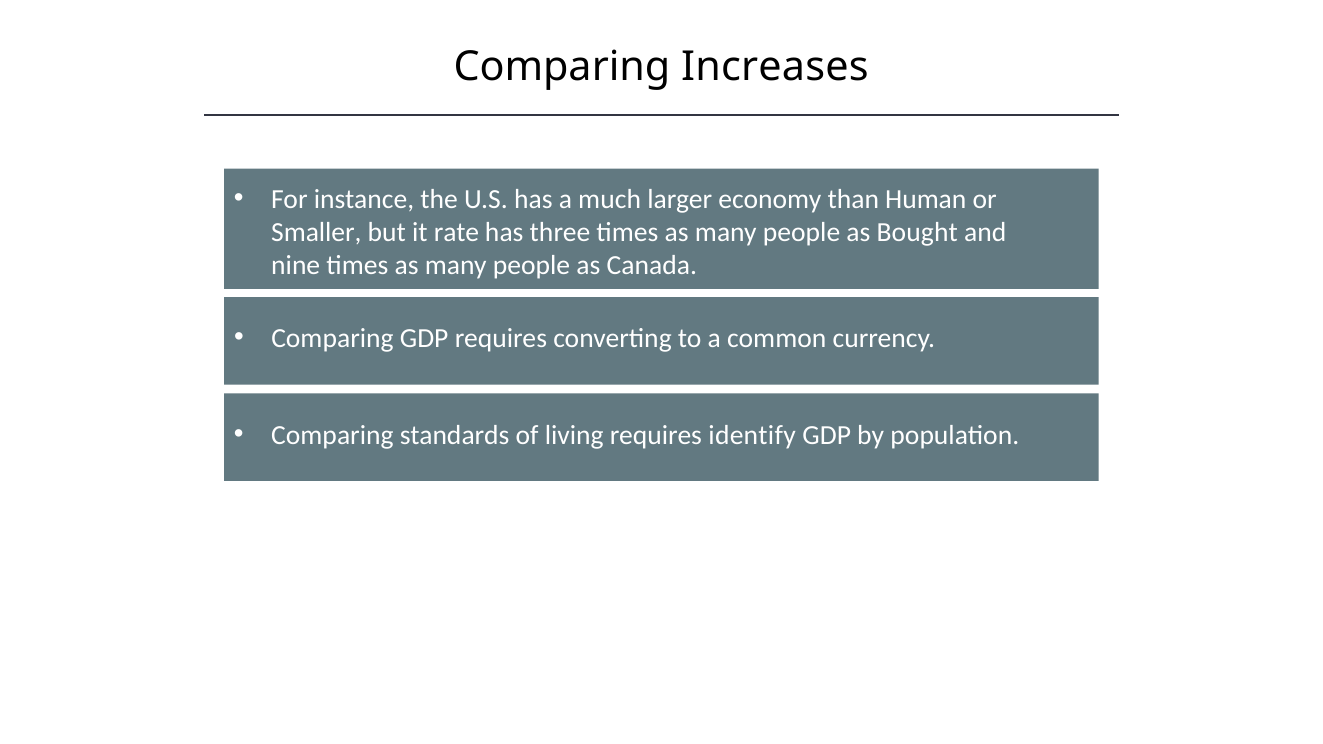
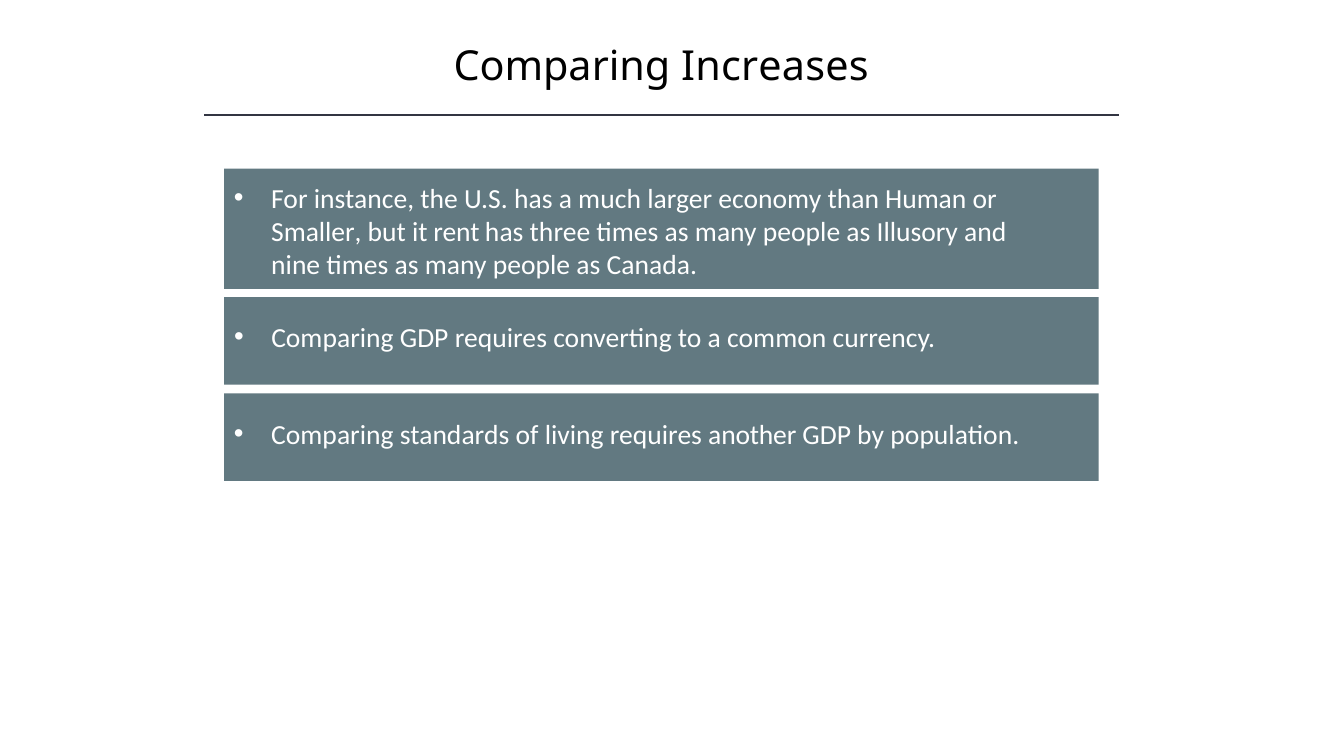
rate: rate -> rent (456, 232)
Bought: Bought -> Illusory (917, 232)
identify: identify -> another (752, 435)
